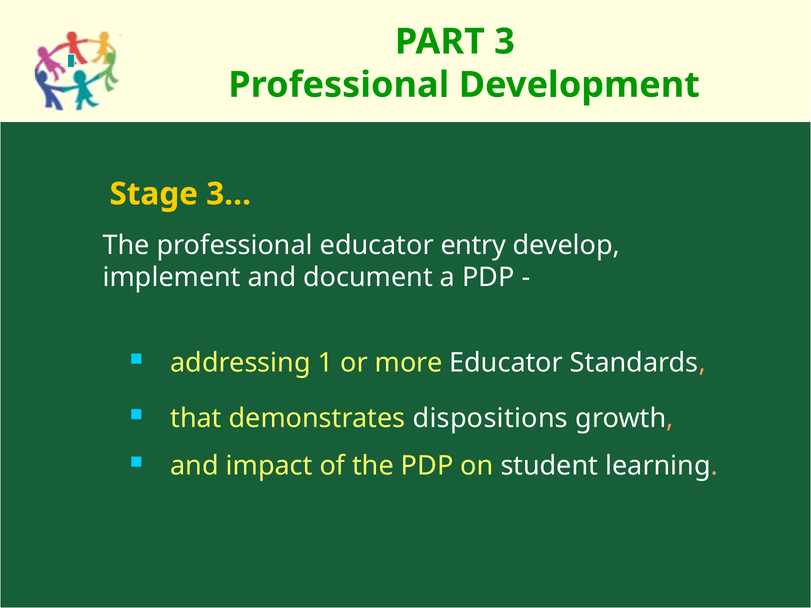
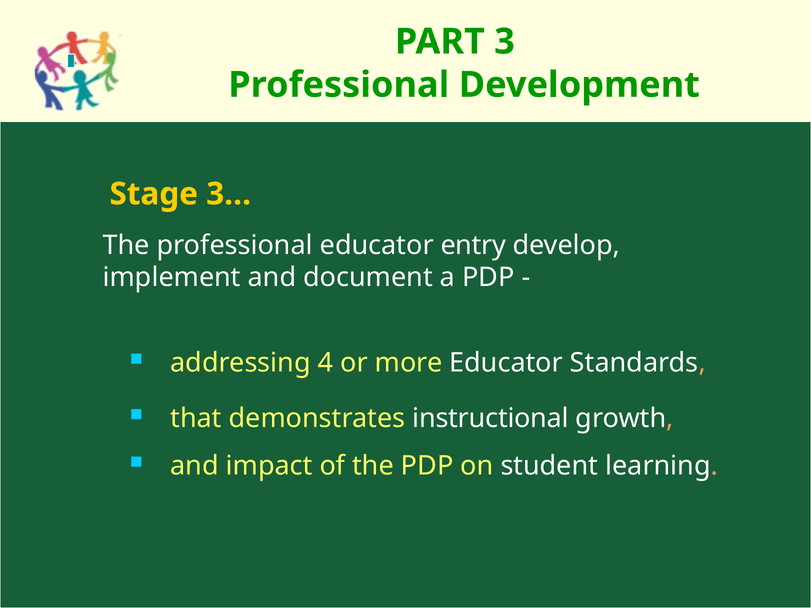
1: 1 -> 4 (325, 363)
dispositions: dispositions -> instructional (491, 418)
